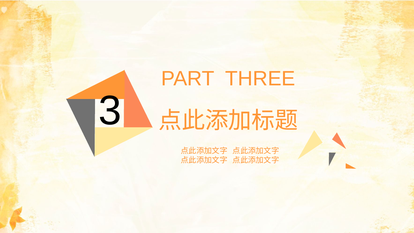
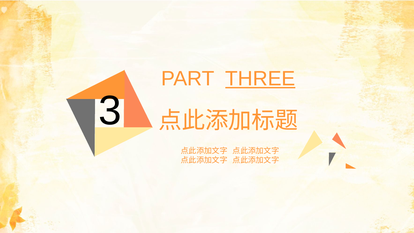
THREE underline: none -> present (260, 79)
